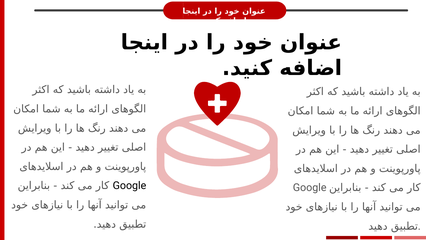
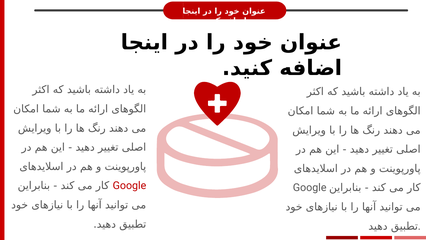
Google colour: black -> red (129, 185)
